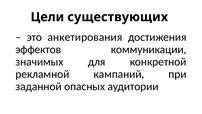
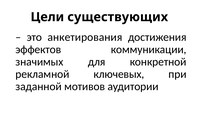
кампаний: кампаний -> ключевых (119, 74)
опасных: опасных -> мотивов (85, 86)
